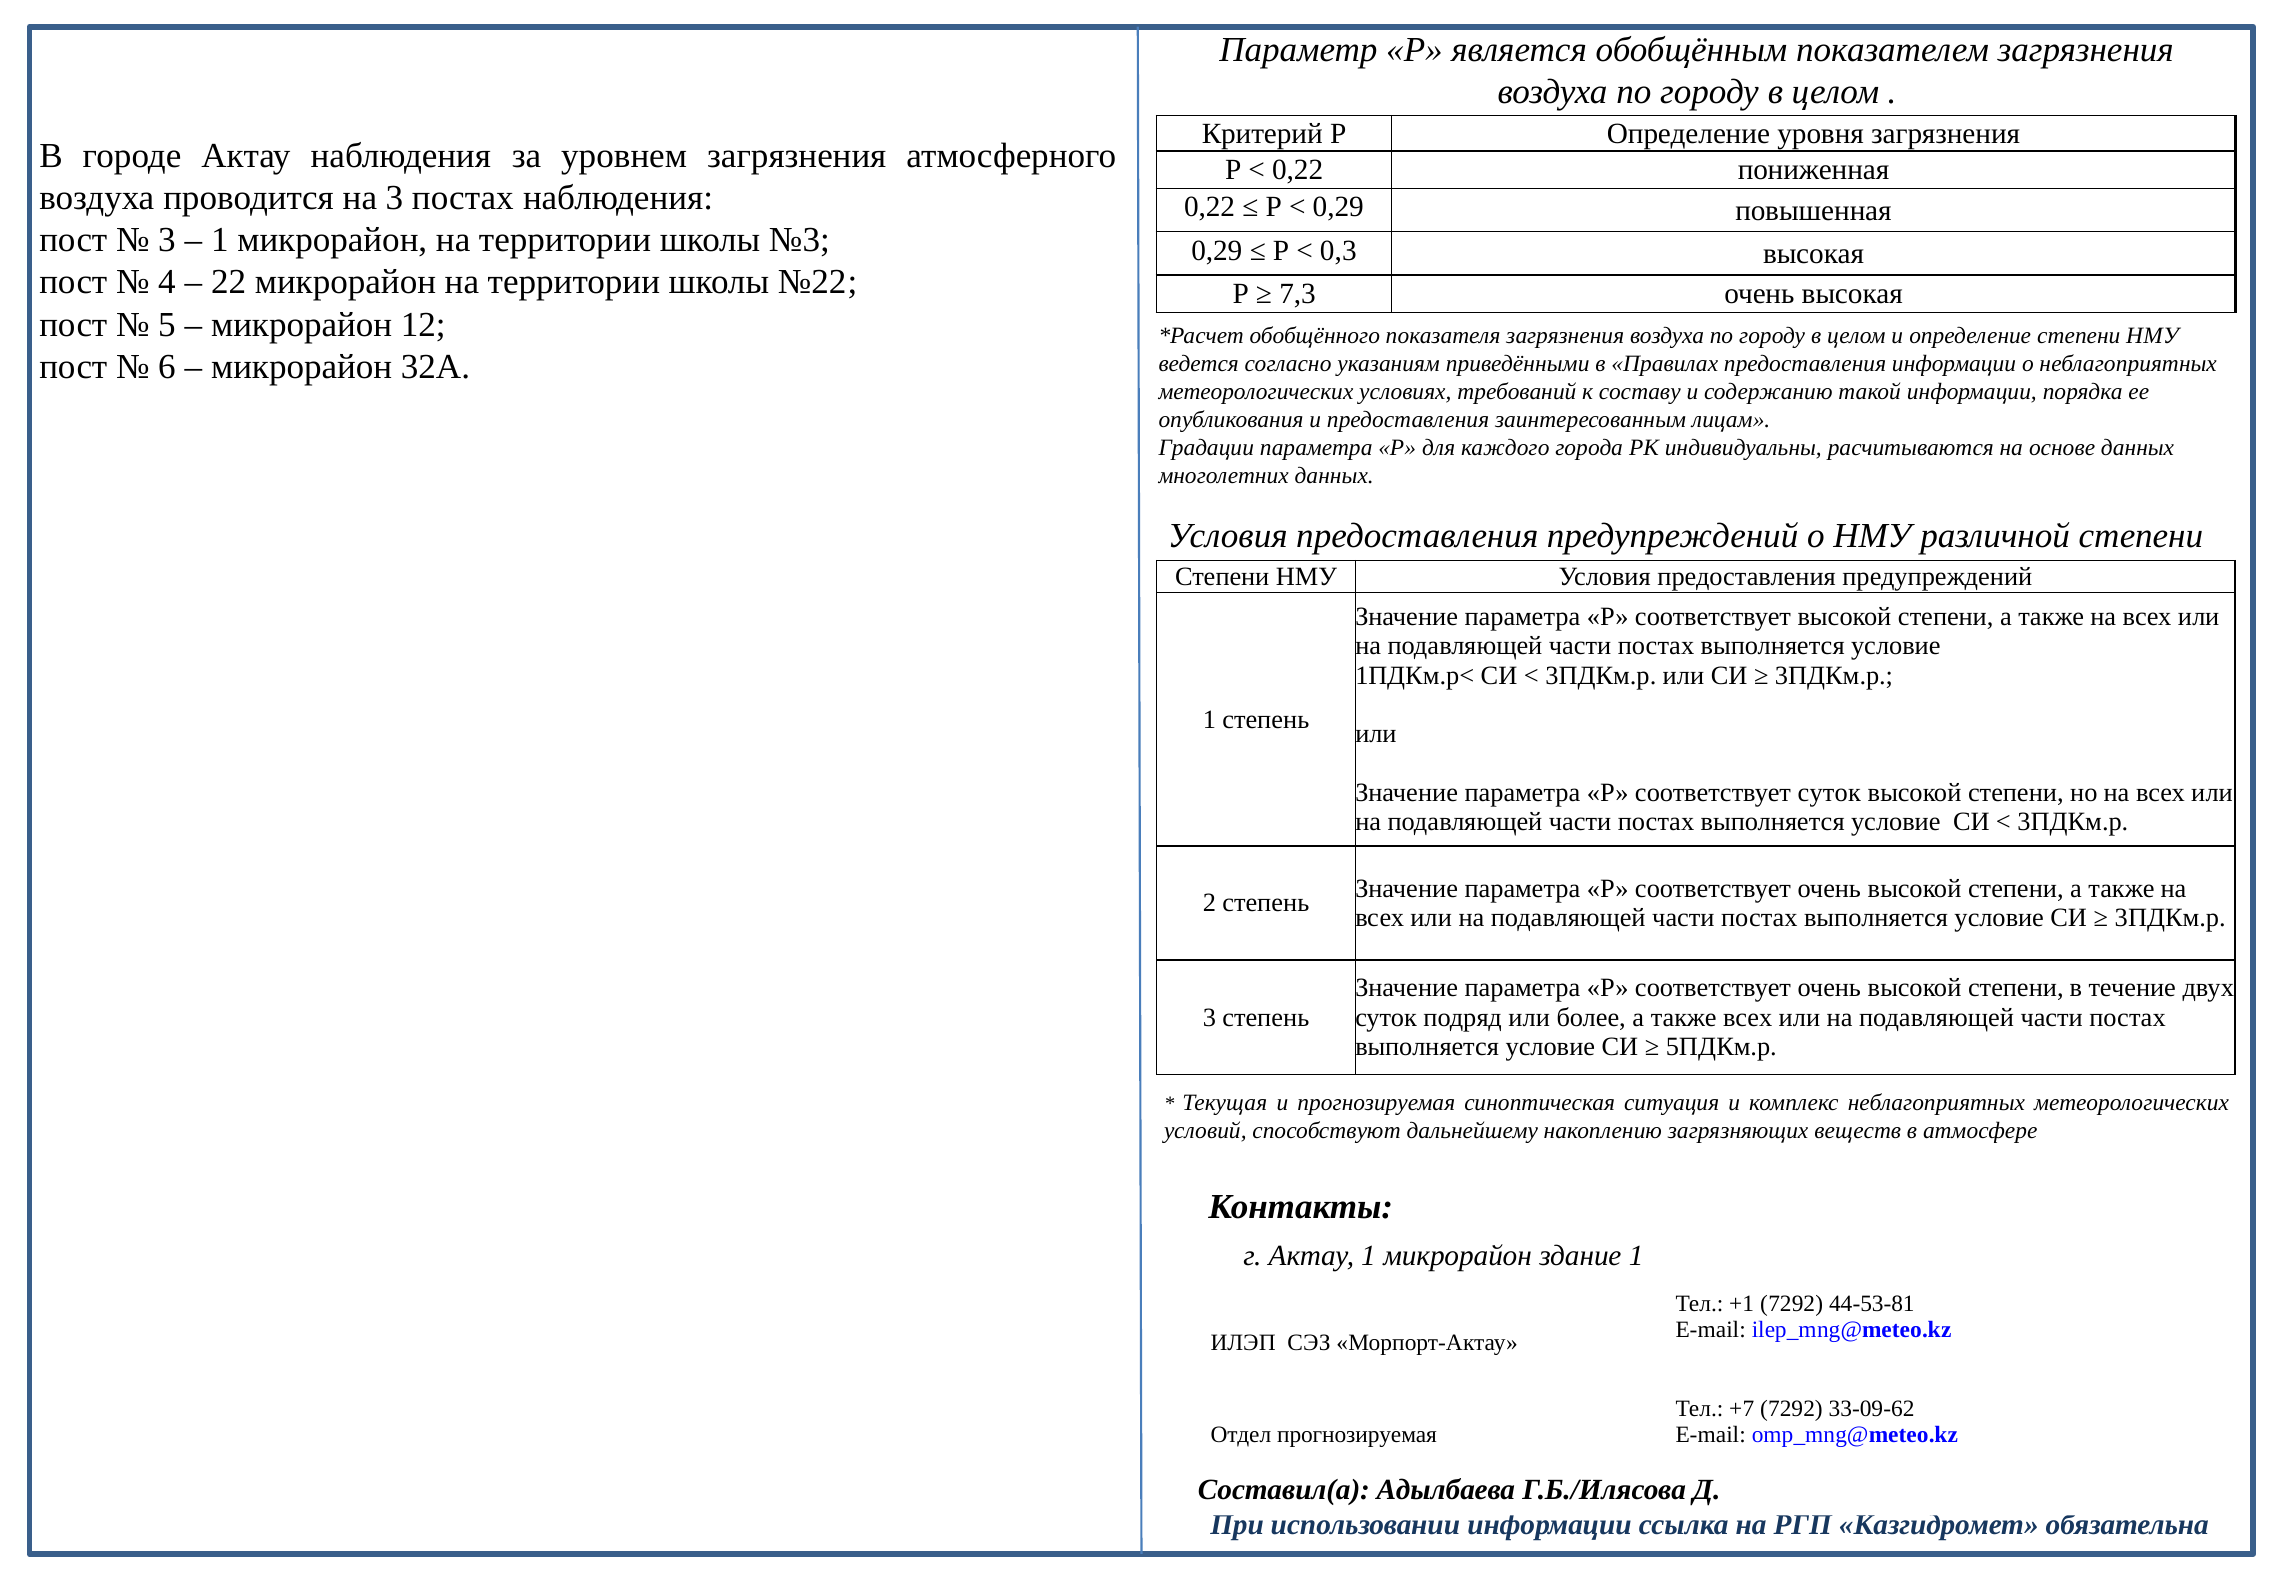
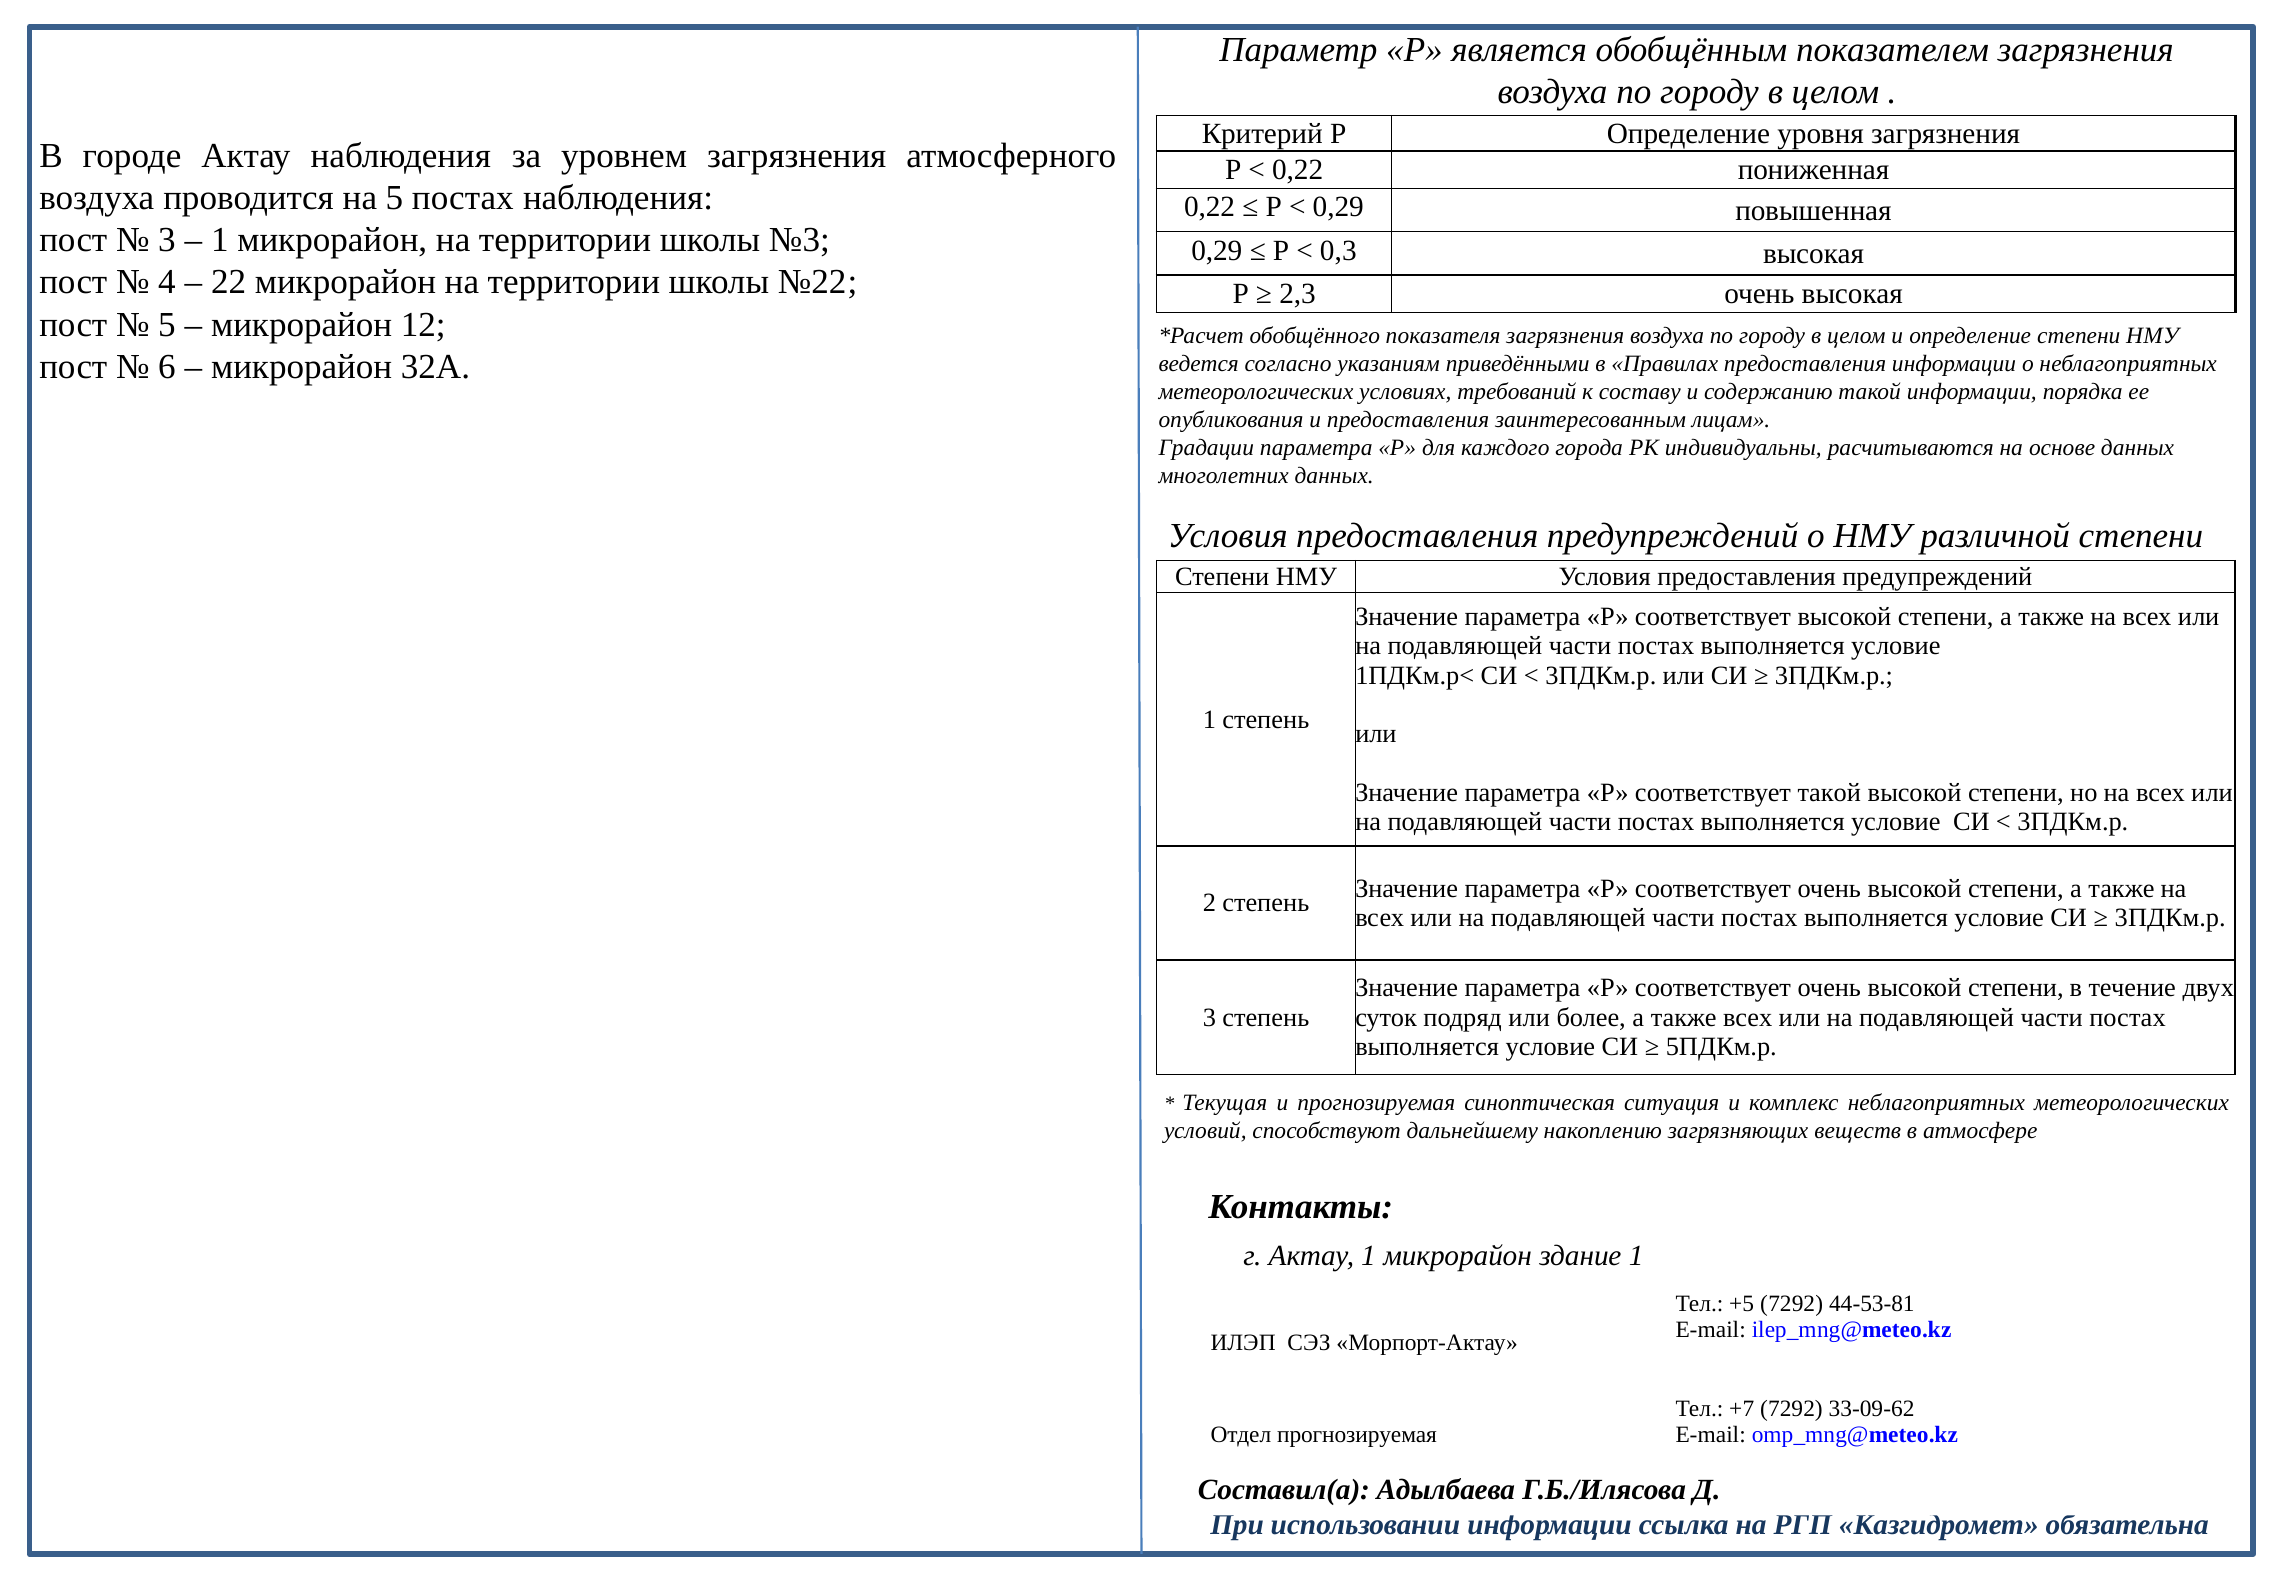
на 3: 3 -> 5 (394, 198)
7,3: 7,3 -> 2,3 (1298, 293)
соответствует суток: суток -> такой (1829, 792)
+1: +1 -> +5 (1742, 1303)
